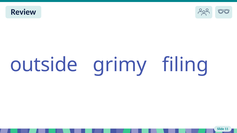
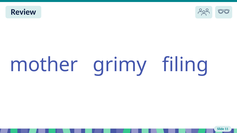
outside: outside -> mother (44, 65)
